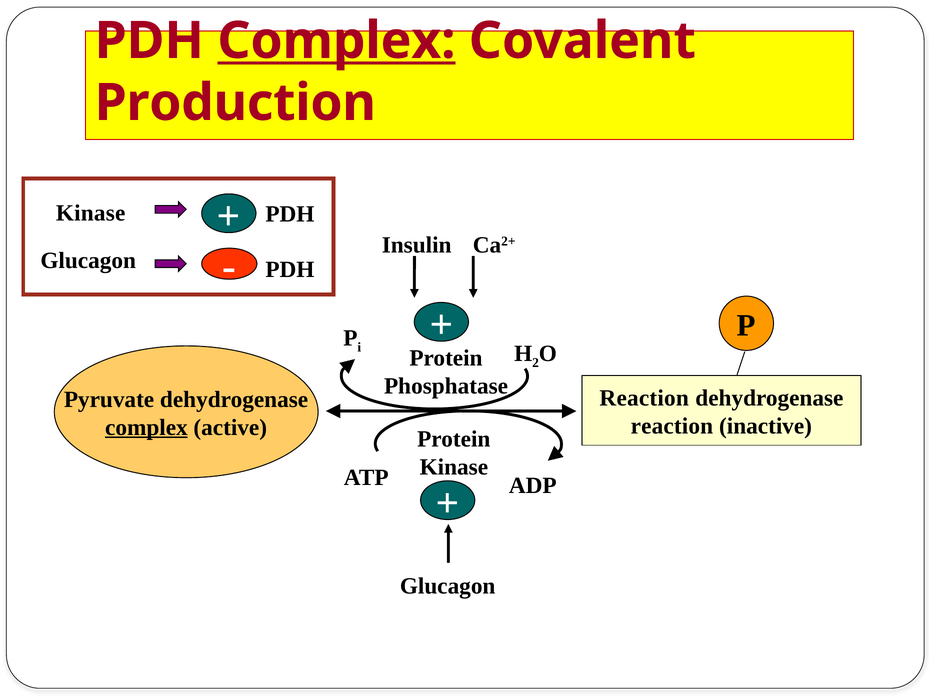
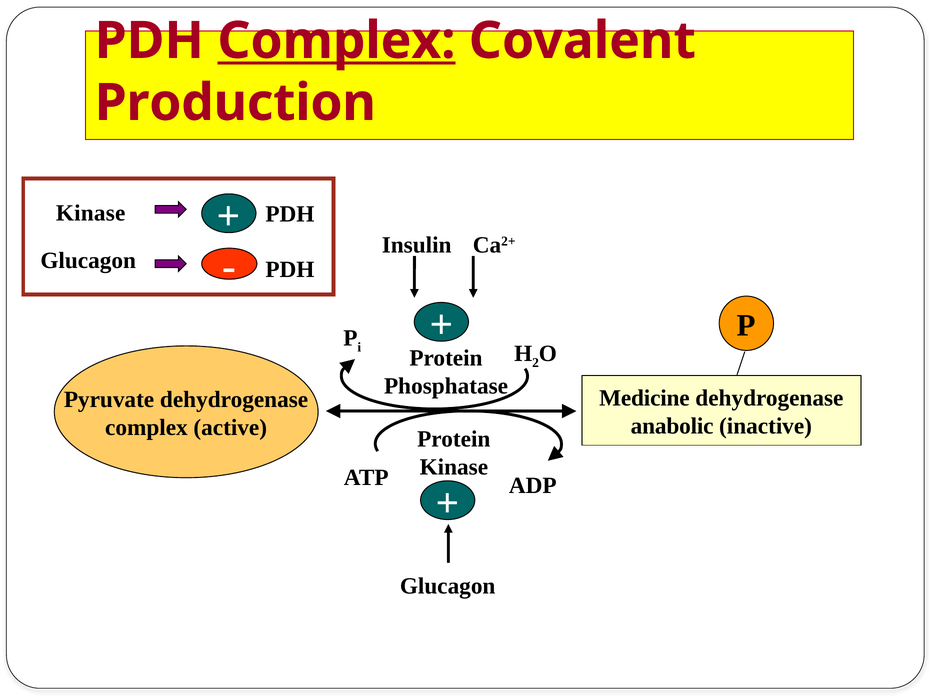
Reaction: Reaction -> Medicine (644, 398)
reaction: reaction -> anabolic (672, 426)
complex underline: present -> none (146, 428)
